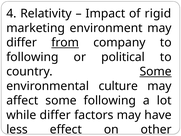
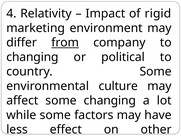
following: following -> changing (32, 57)
Some underline: present -> none (156, 71)
some following: following -> changing (110, 100)
while differ: differ -> some (55, 115)
